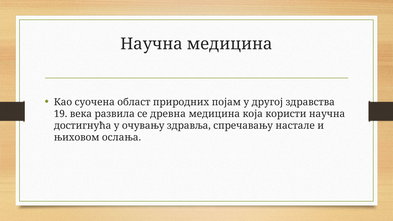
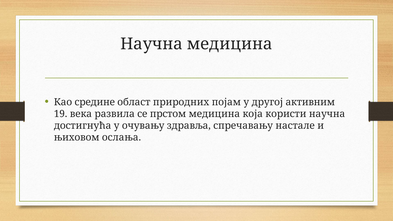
суочена: суочена -> средине (95, 102)
здравства: здравства -> активним (310, 102)
древна: древна -> прстом (168, 114)
